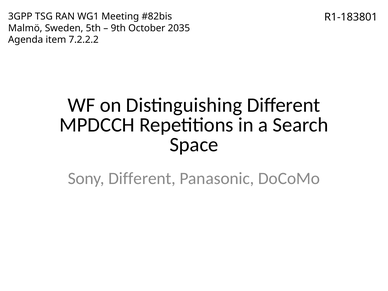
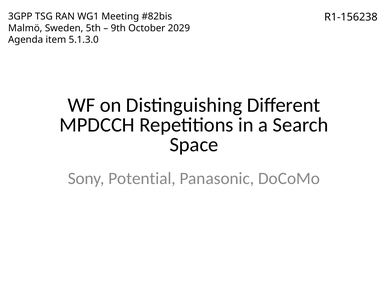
R1-183801: R1-183801 -> R1-156238 (351, 17)
2035: 2035 -> 2029 (179, 28)
7.2.2.2: 7.2.2.2 -> 5.1.3.0 (84, 40)
Sony Different: Different -> Potential (142, 178)
